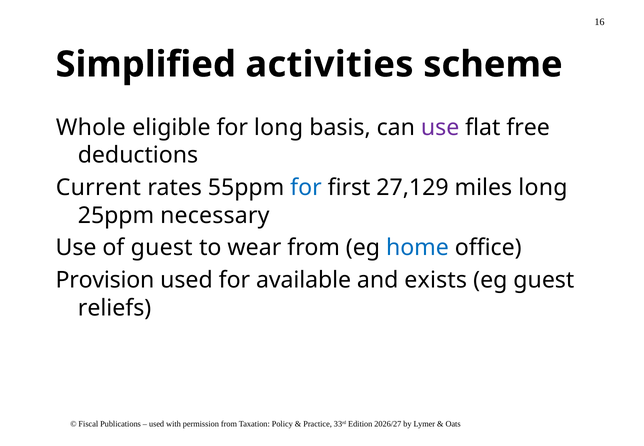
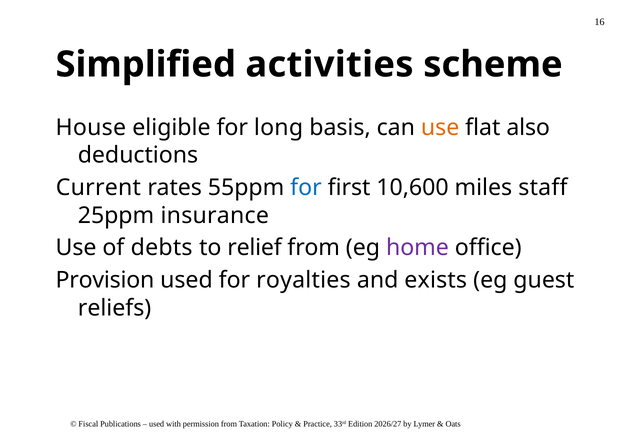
Whole: Whole -> House (91, 127)
use colour: purple -> orange (440, 127)
free: free -> also (528, 127)
27,129: 27,129 -> 10,600 (412, 188)
miles long: long -> staff (543, 188)
necessary: necessary -> insurance (215, 215)
of guest: guest -> debts (162, 248)
wear: wear -> relief (255, 248)
home colour: blue -> purple (417, 248)
available: available -> royalties (303, 280)
